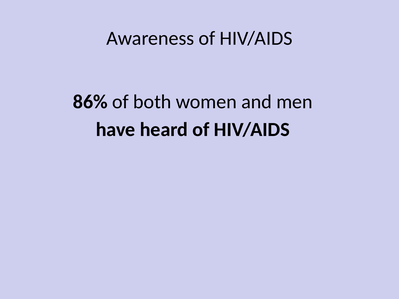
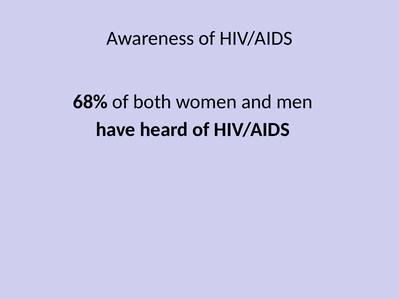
86%: 86% -> 68% (90, 102)
